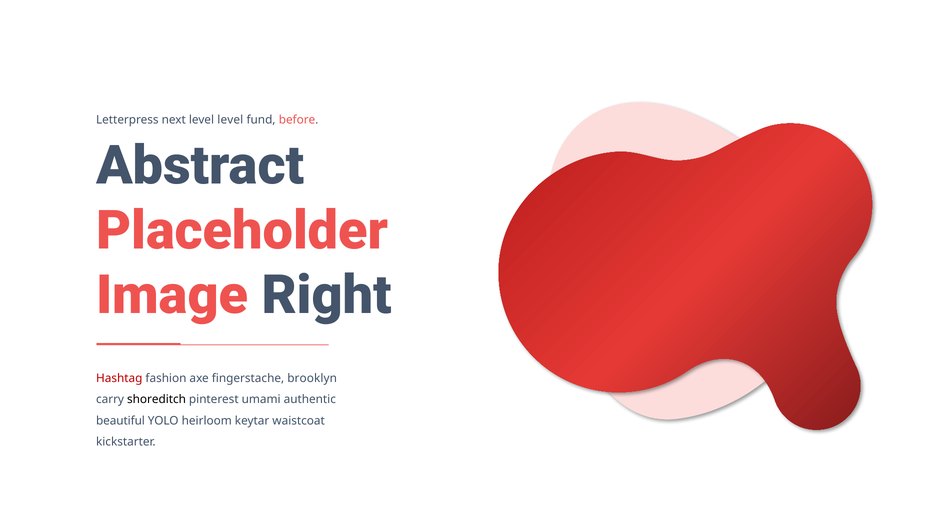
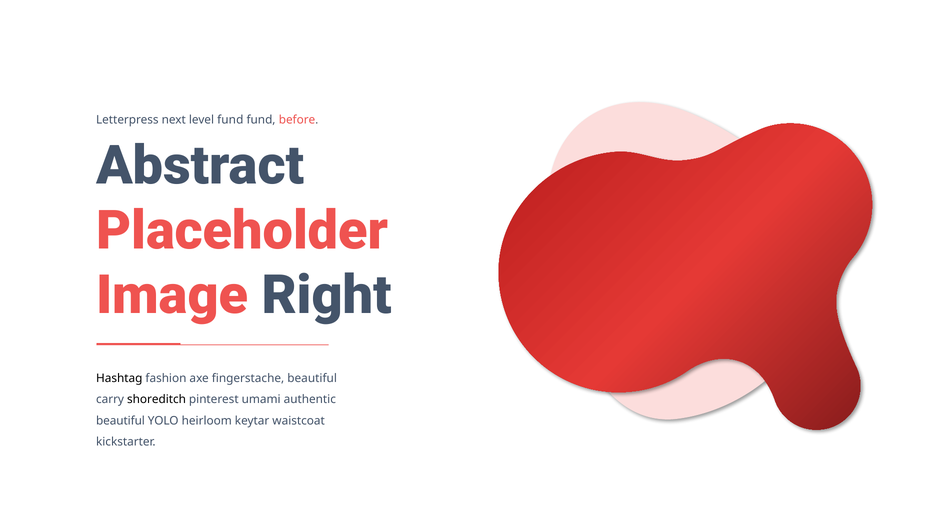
level level: level -> fund (230, 120)
Hashtag colour: red -> black (119, 378)
fingerstache brooklyn: brooklyn -> beautiful (312, 378)
